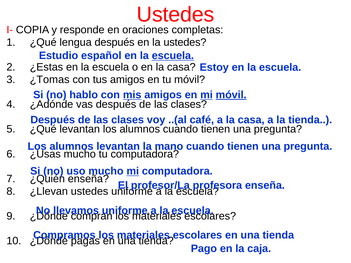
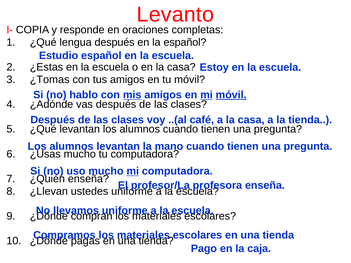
Ustedes: Ustedes -> Levanto (175, 15)
la ustedes: ustedes -> español (185, 42)
escuela underline: present -> none (173, 56)
